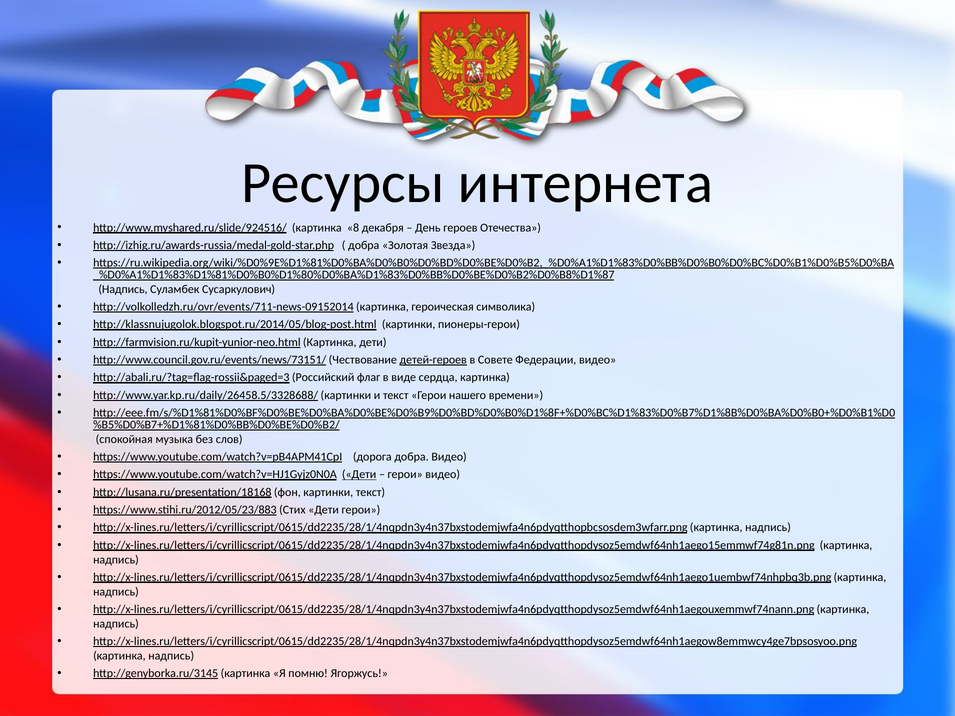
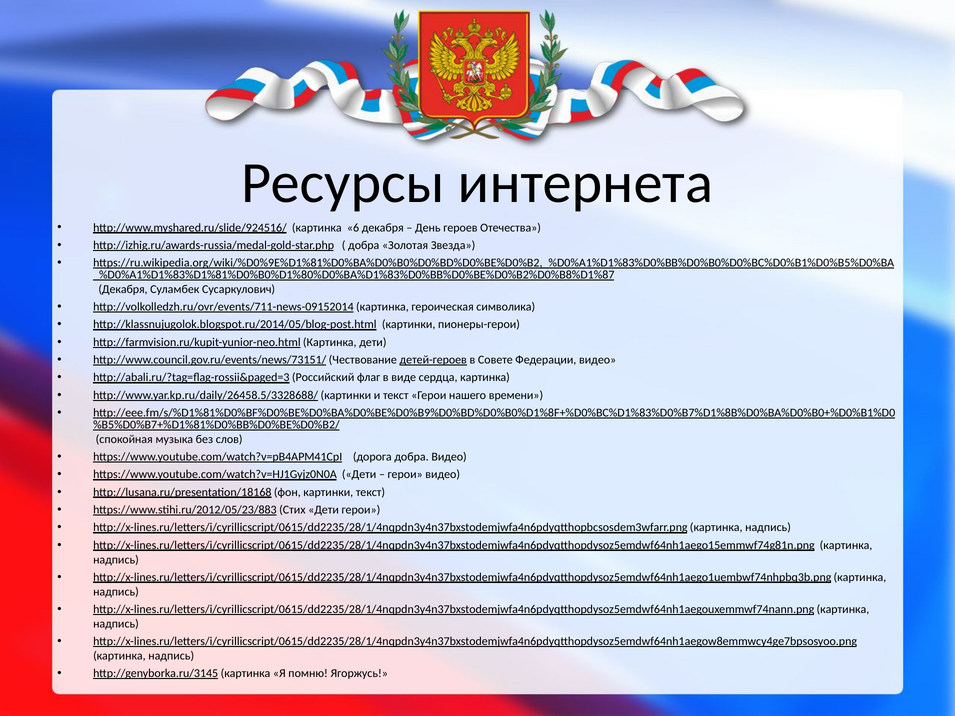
8: 8 -> 6 (353, 228)
Надпись: Надпись -> Декабря (123, 289)
Дети underline: present -> none (359, 475)
